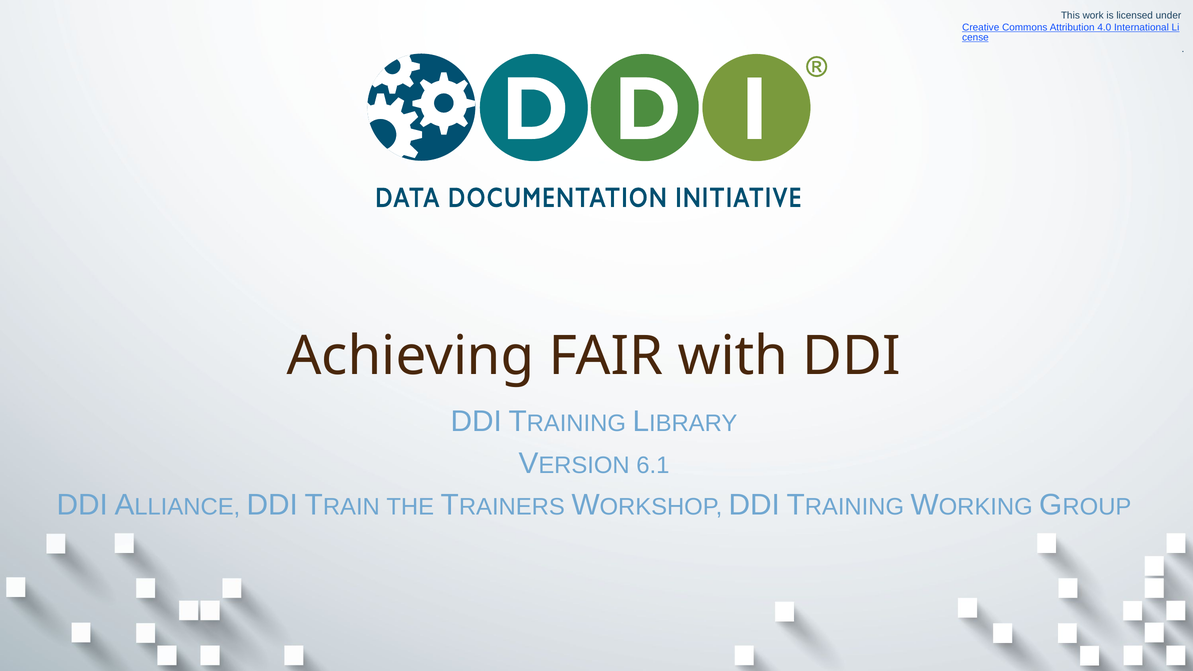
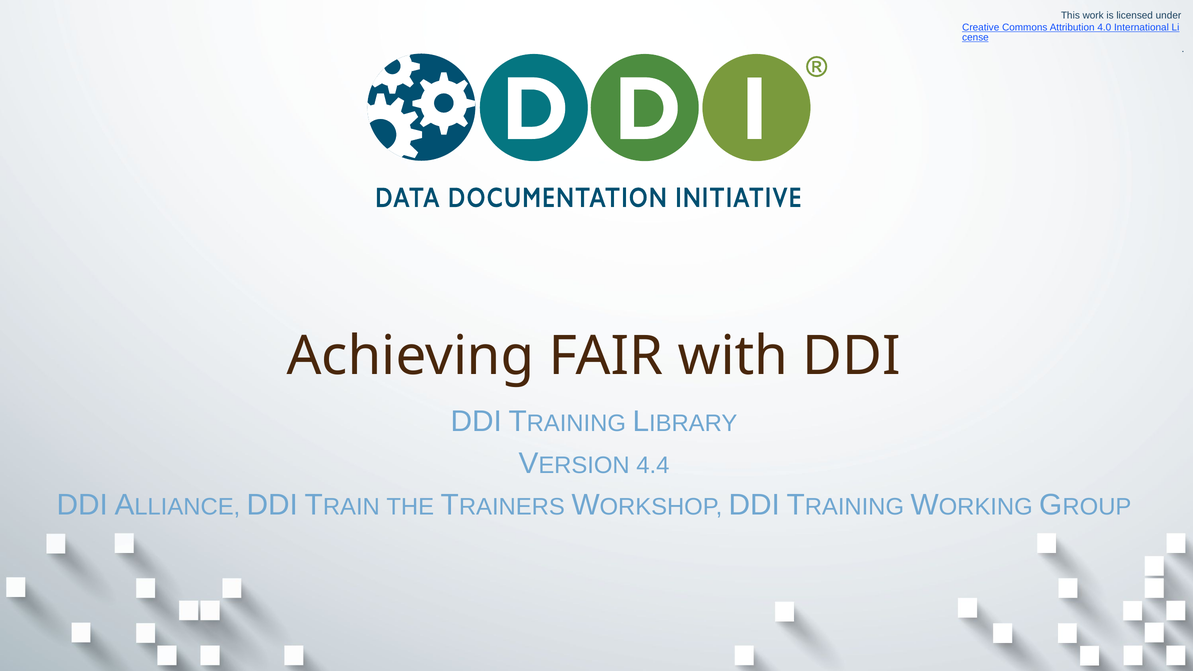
6.1: 6.1 -> 4.4 (653, 465)
